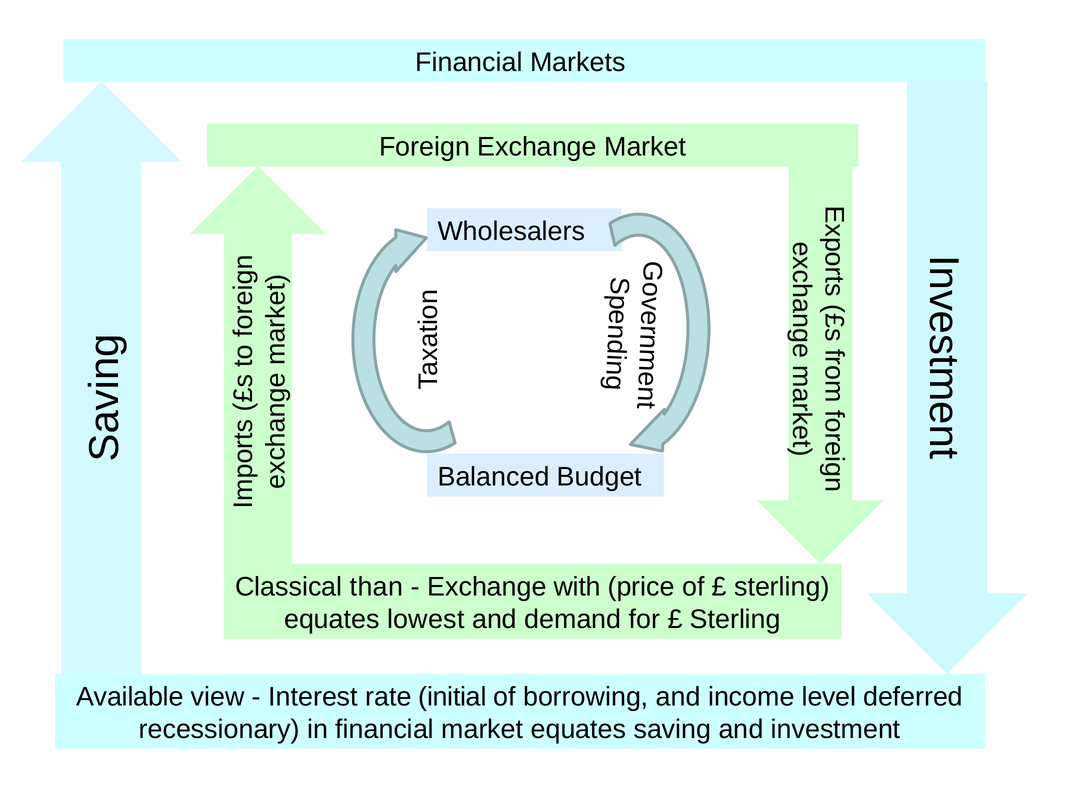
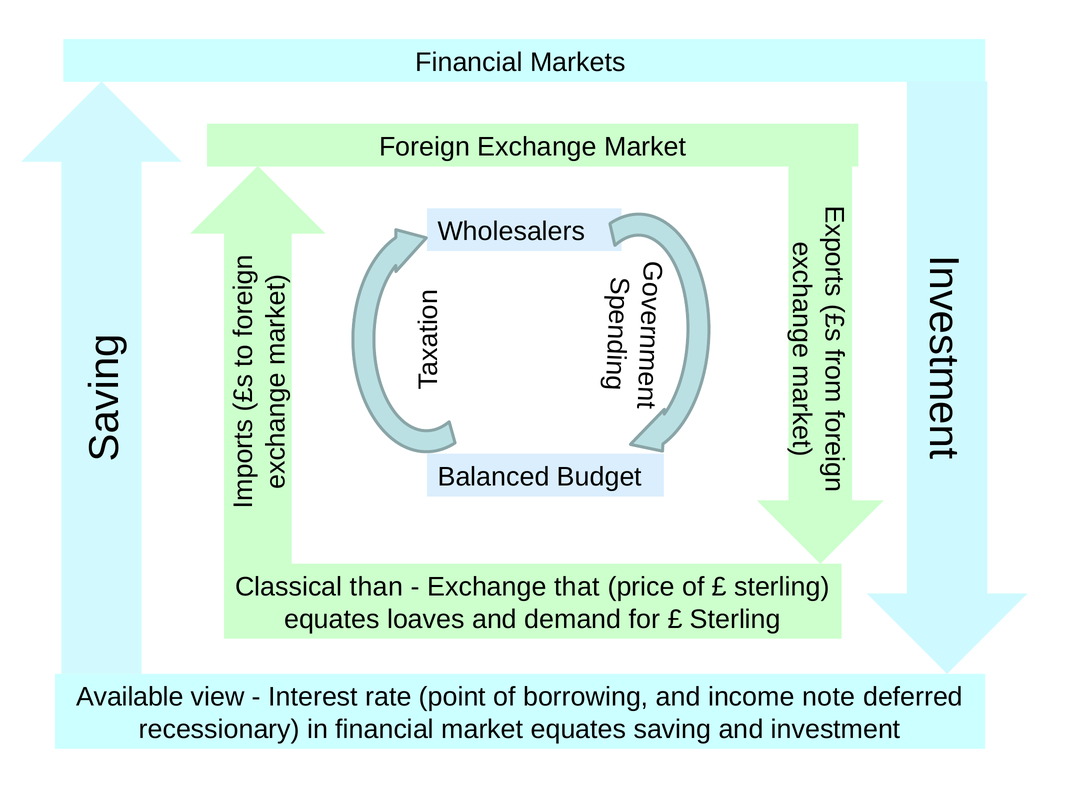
with: with -> that (577, 587)
lowest: lowest -> loaves (426, 619)
initial: initial -> point (452, 697)
level: level -> note (829, 697)
